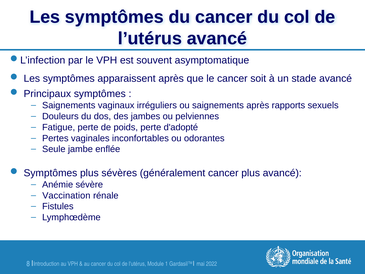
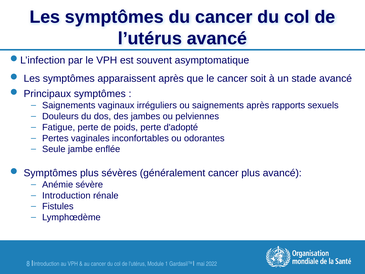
Vaccination: Vaccination -> Introduction (66, 195)
